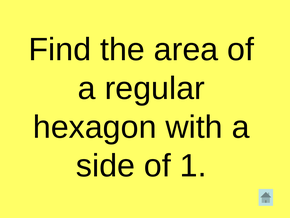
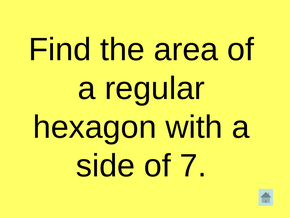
1: 1 -> 7 (193, 166)
